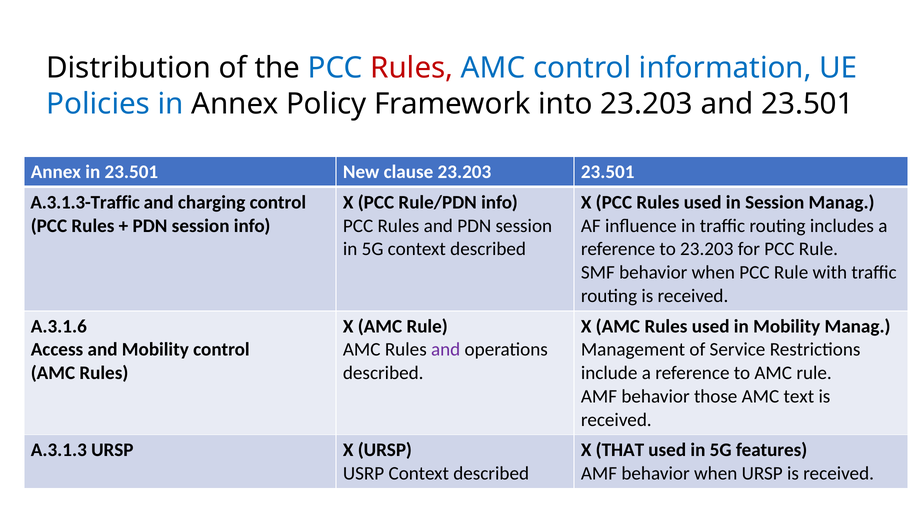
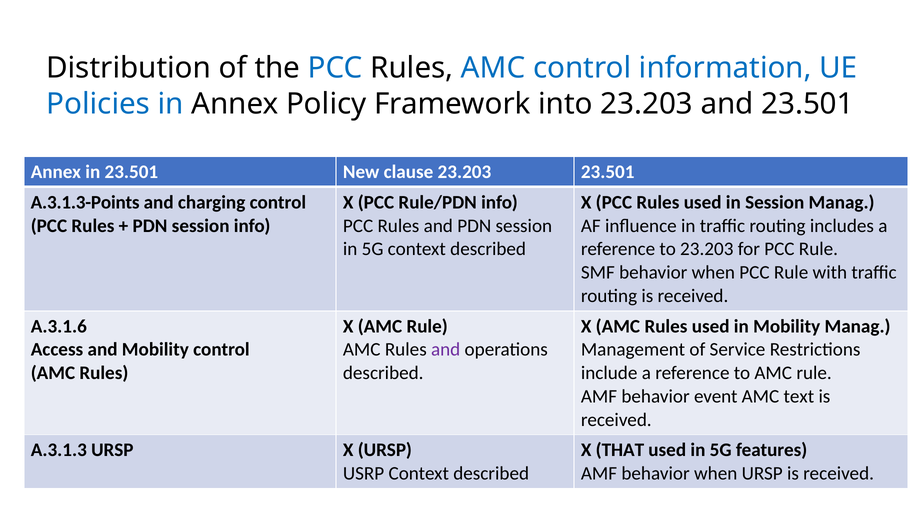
Rules colour: red -> black (412, 68)
A.3.1.3-Traffic: A.3.1.3-Traffic -> A.3.1.3-Points (85, 202)
those: those -> event (716, 396)
